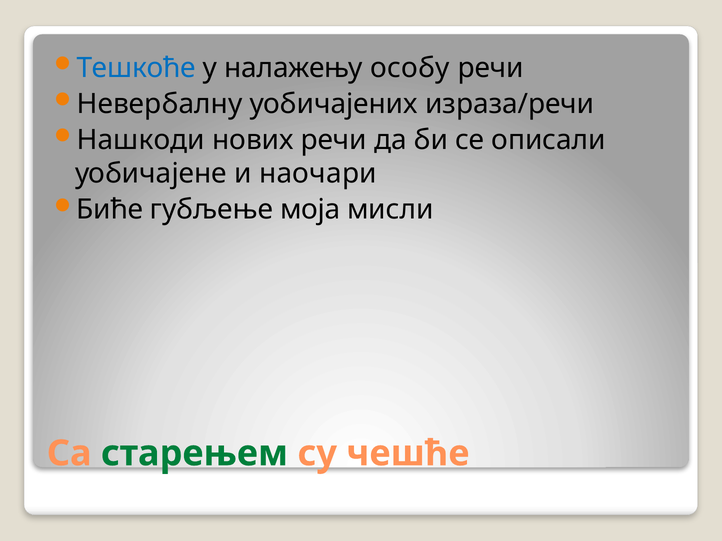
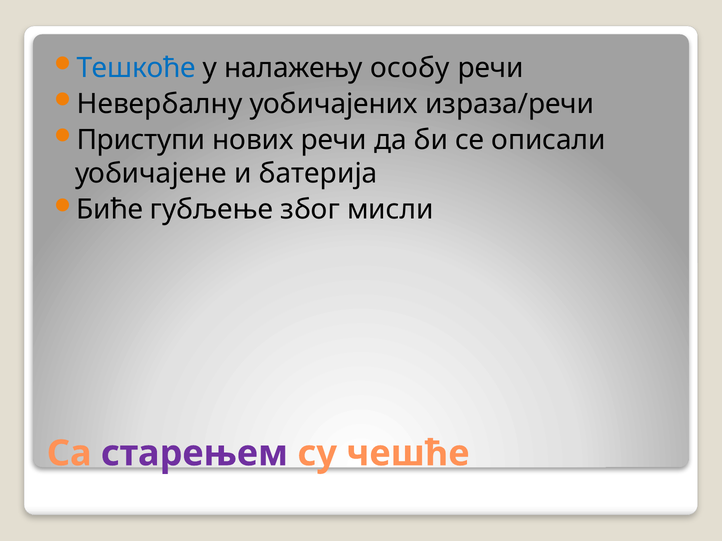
Нашкоди: Нашкоди -> Приступи (141, 140)
наочари: наочари -> батерија (318, 174)
моја: моја -> због (310, 210)
старењем colour: green -> purple (195, 454)
